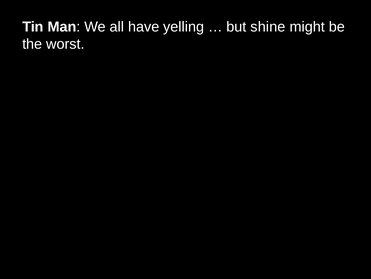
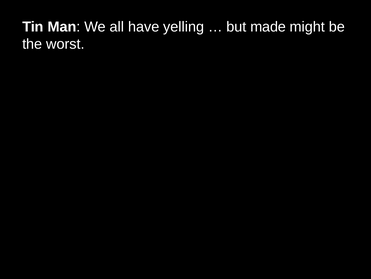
shine: shine -> made (268, 27)
